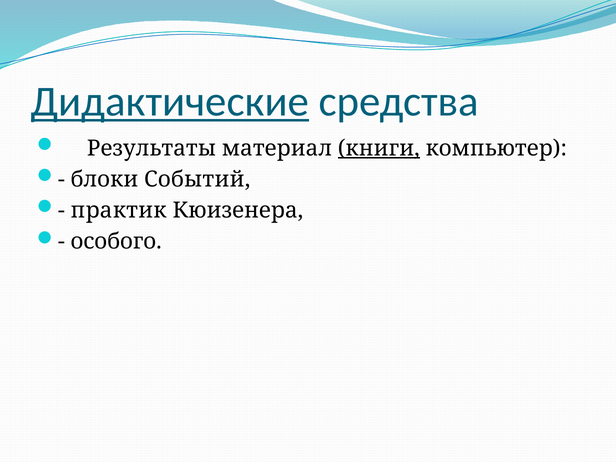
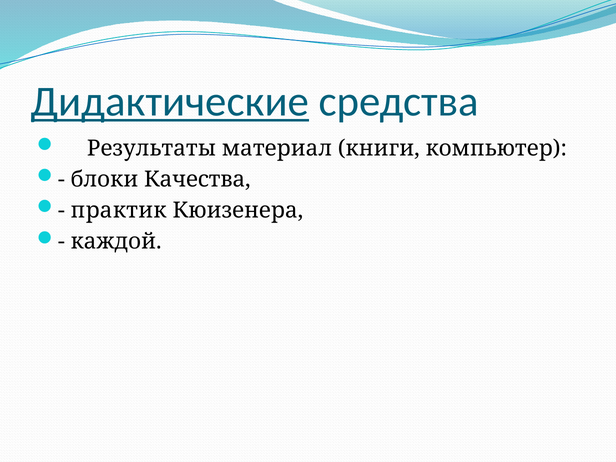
книги underline: present -> none (379, 148)
Событий: Событий -> Качества (197, 179)
особого: особого -> каждой (116, 242)
